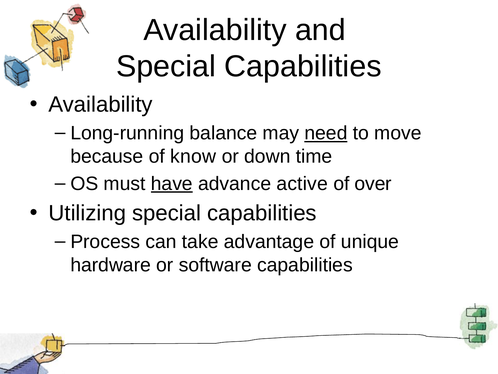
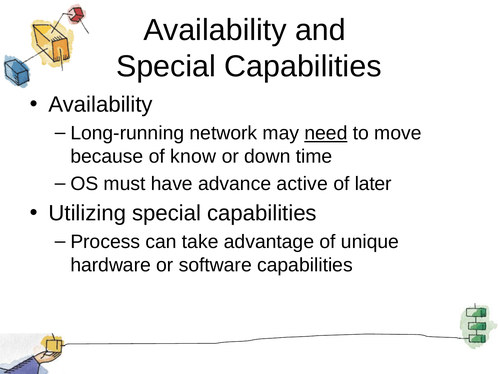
balance: balance -> network (223, 133)
have underline: present -> none (172, 183)
over: over -> later (373, 183)
